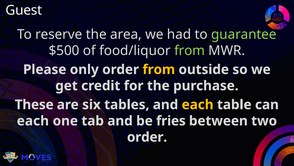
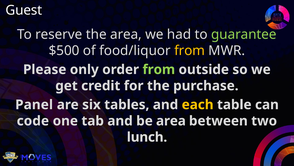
from colour: light green -> yellow (190, 50)
from colour: yellow -> light green (159, 69)
These: These -> Panel (34, 104)
each: each -> code (33, 120)
be fries: fries -> area (171, 120)
order: order -> lunch (147, 137)
